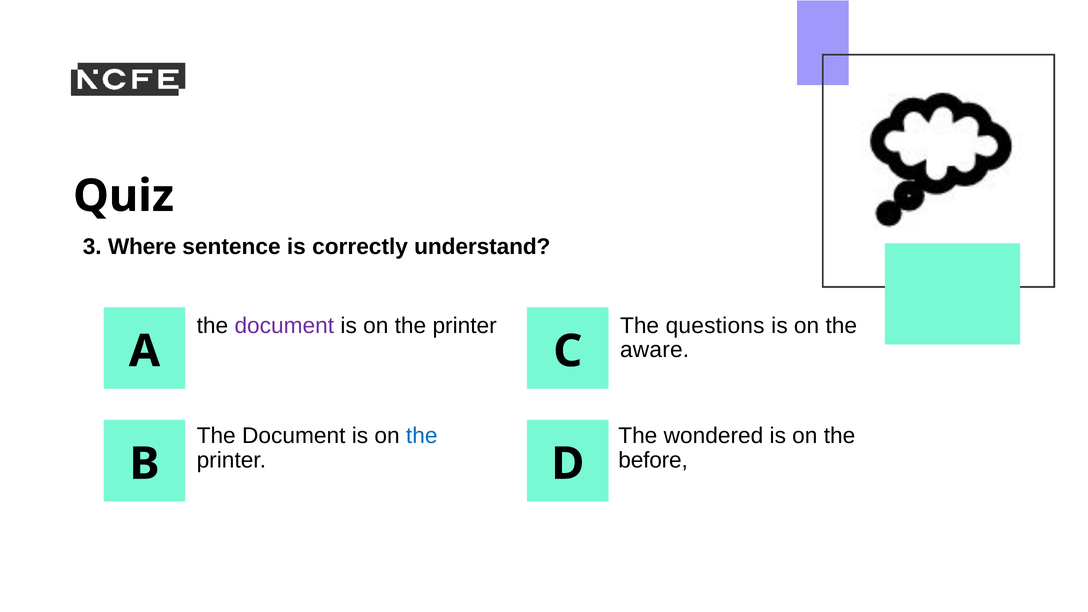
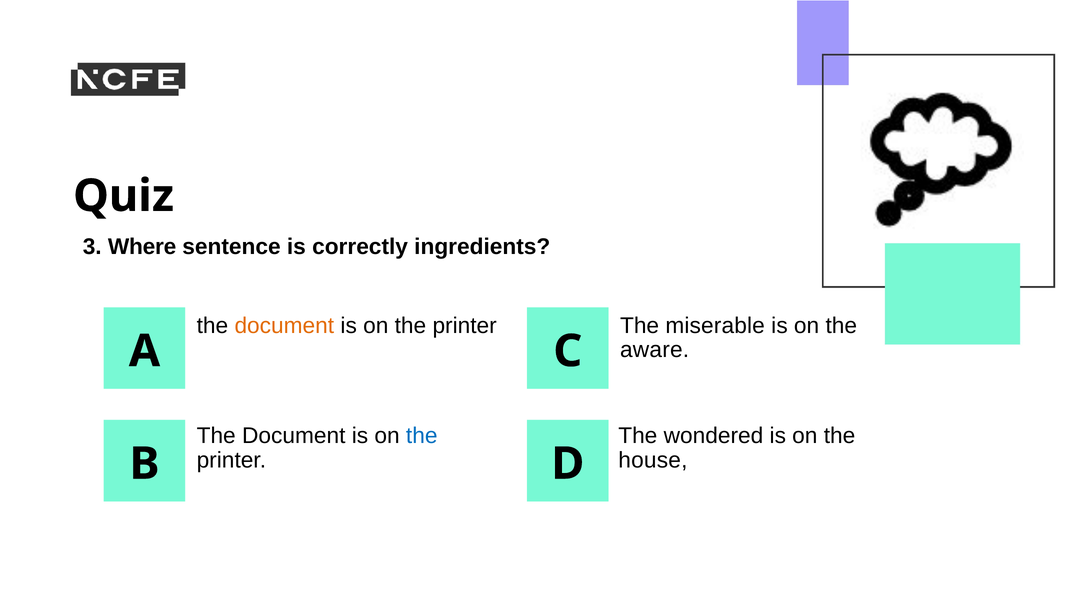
understand: understand -> ingredients (482, 247)
document colour: purple -> orange (284, 326)
questions: questions -> miserable (715, 326)
before: before -> house (653, 460)
